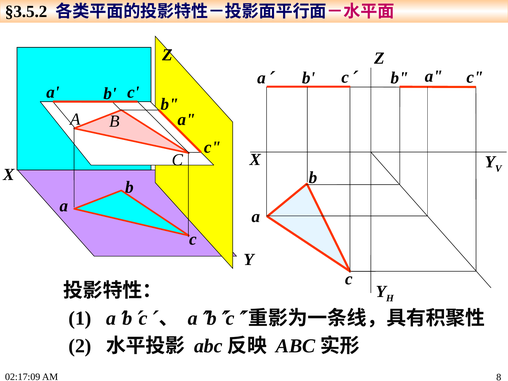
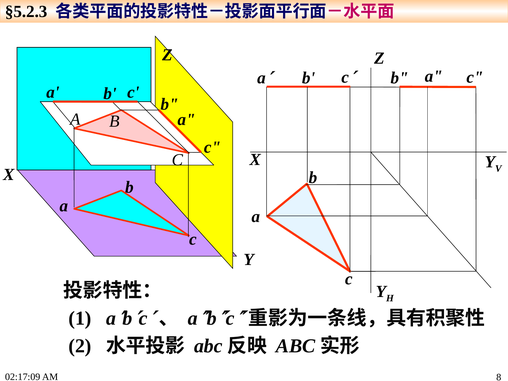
§3.5.2: §3.5.2 -> §5.2.3 (26, 12)
